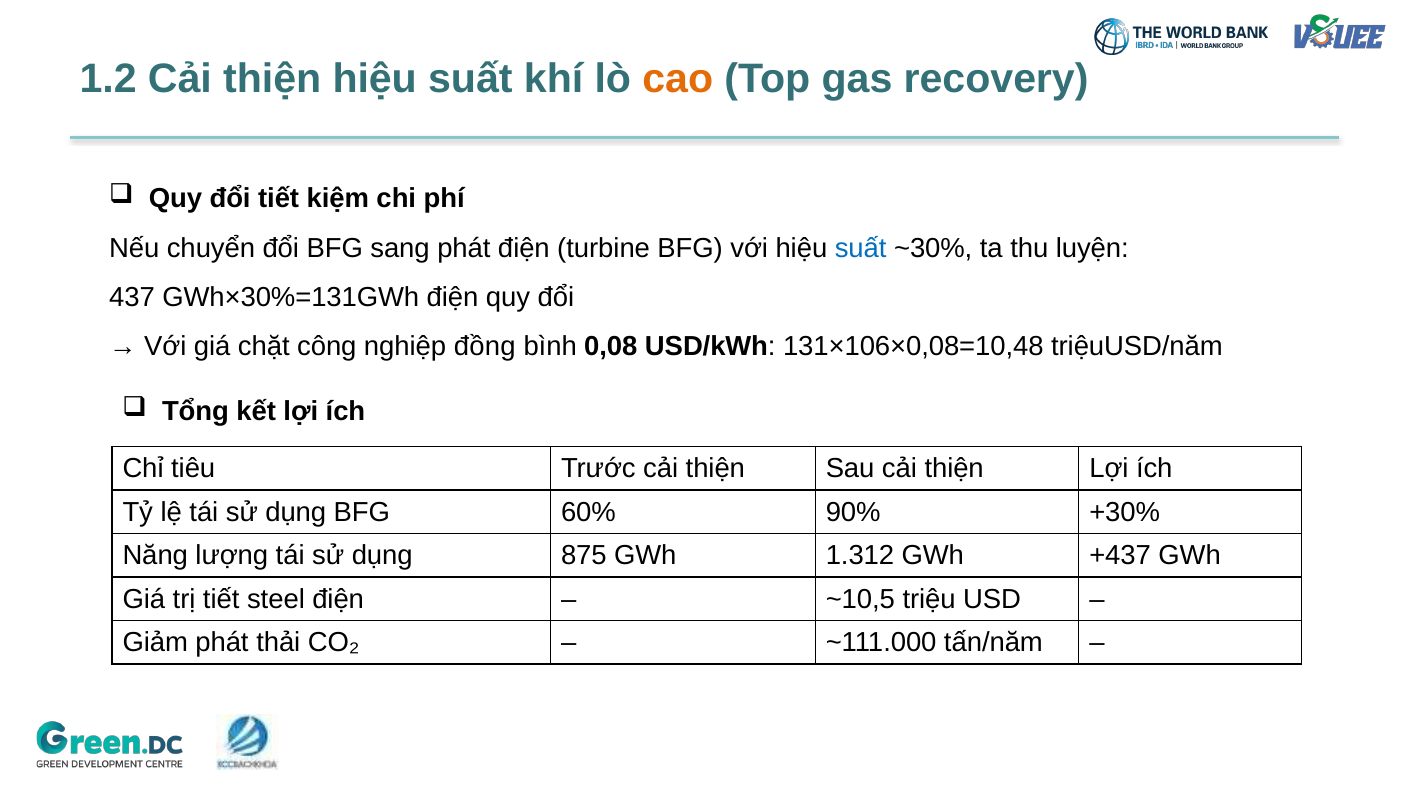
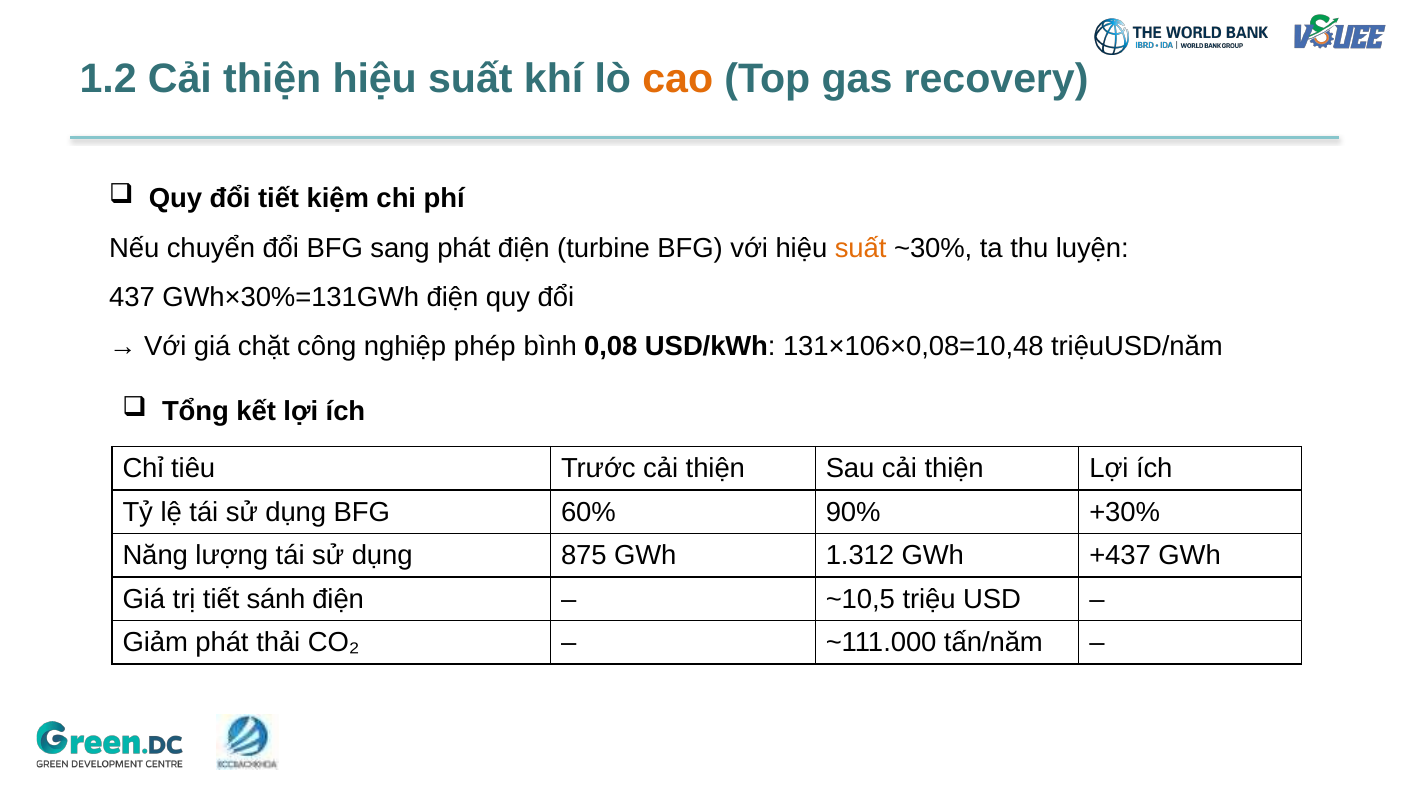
suất colour: blue -> orange (861, 248)
đồng: đồng -> phép (485, 347)
steel: steel -> sánh (276, 599)
